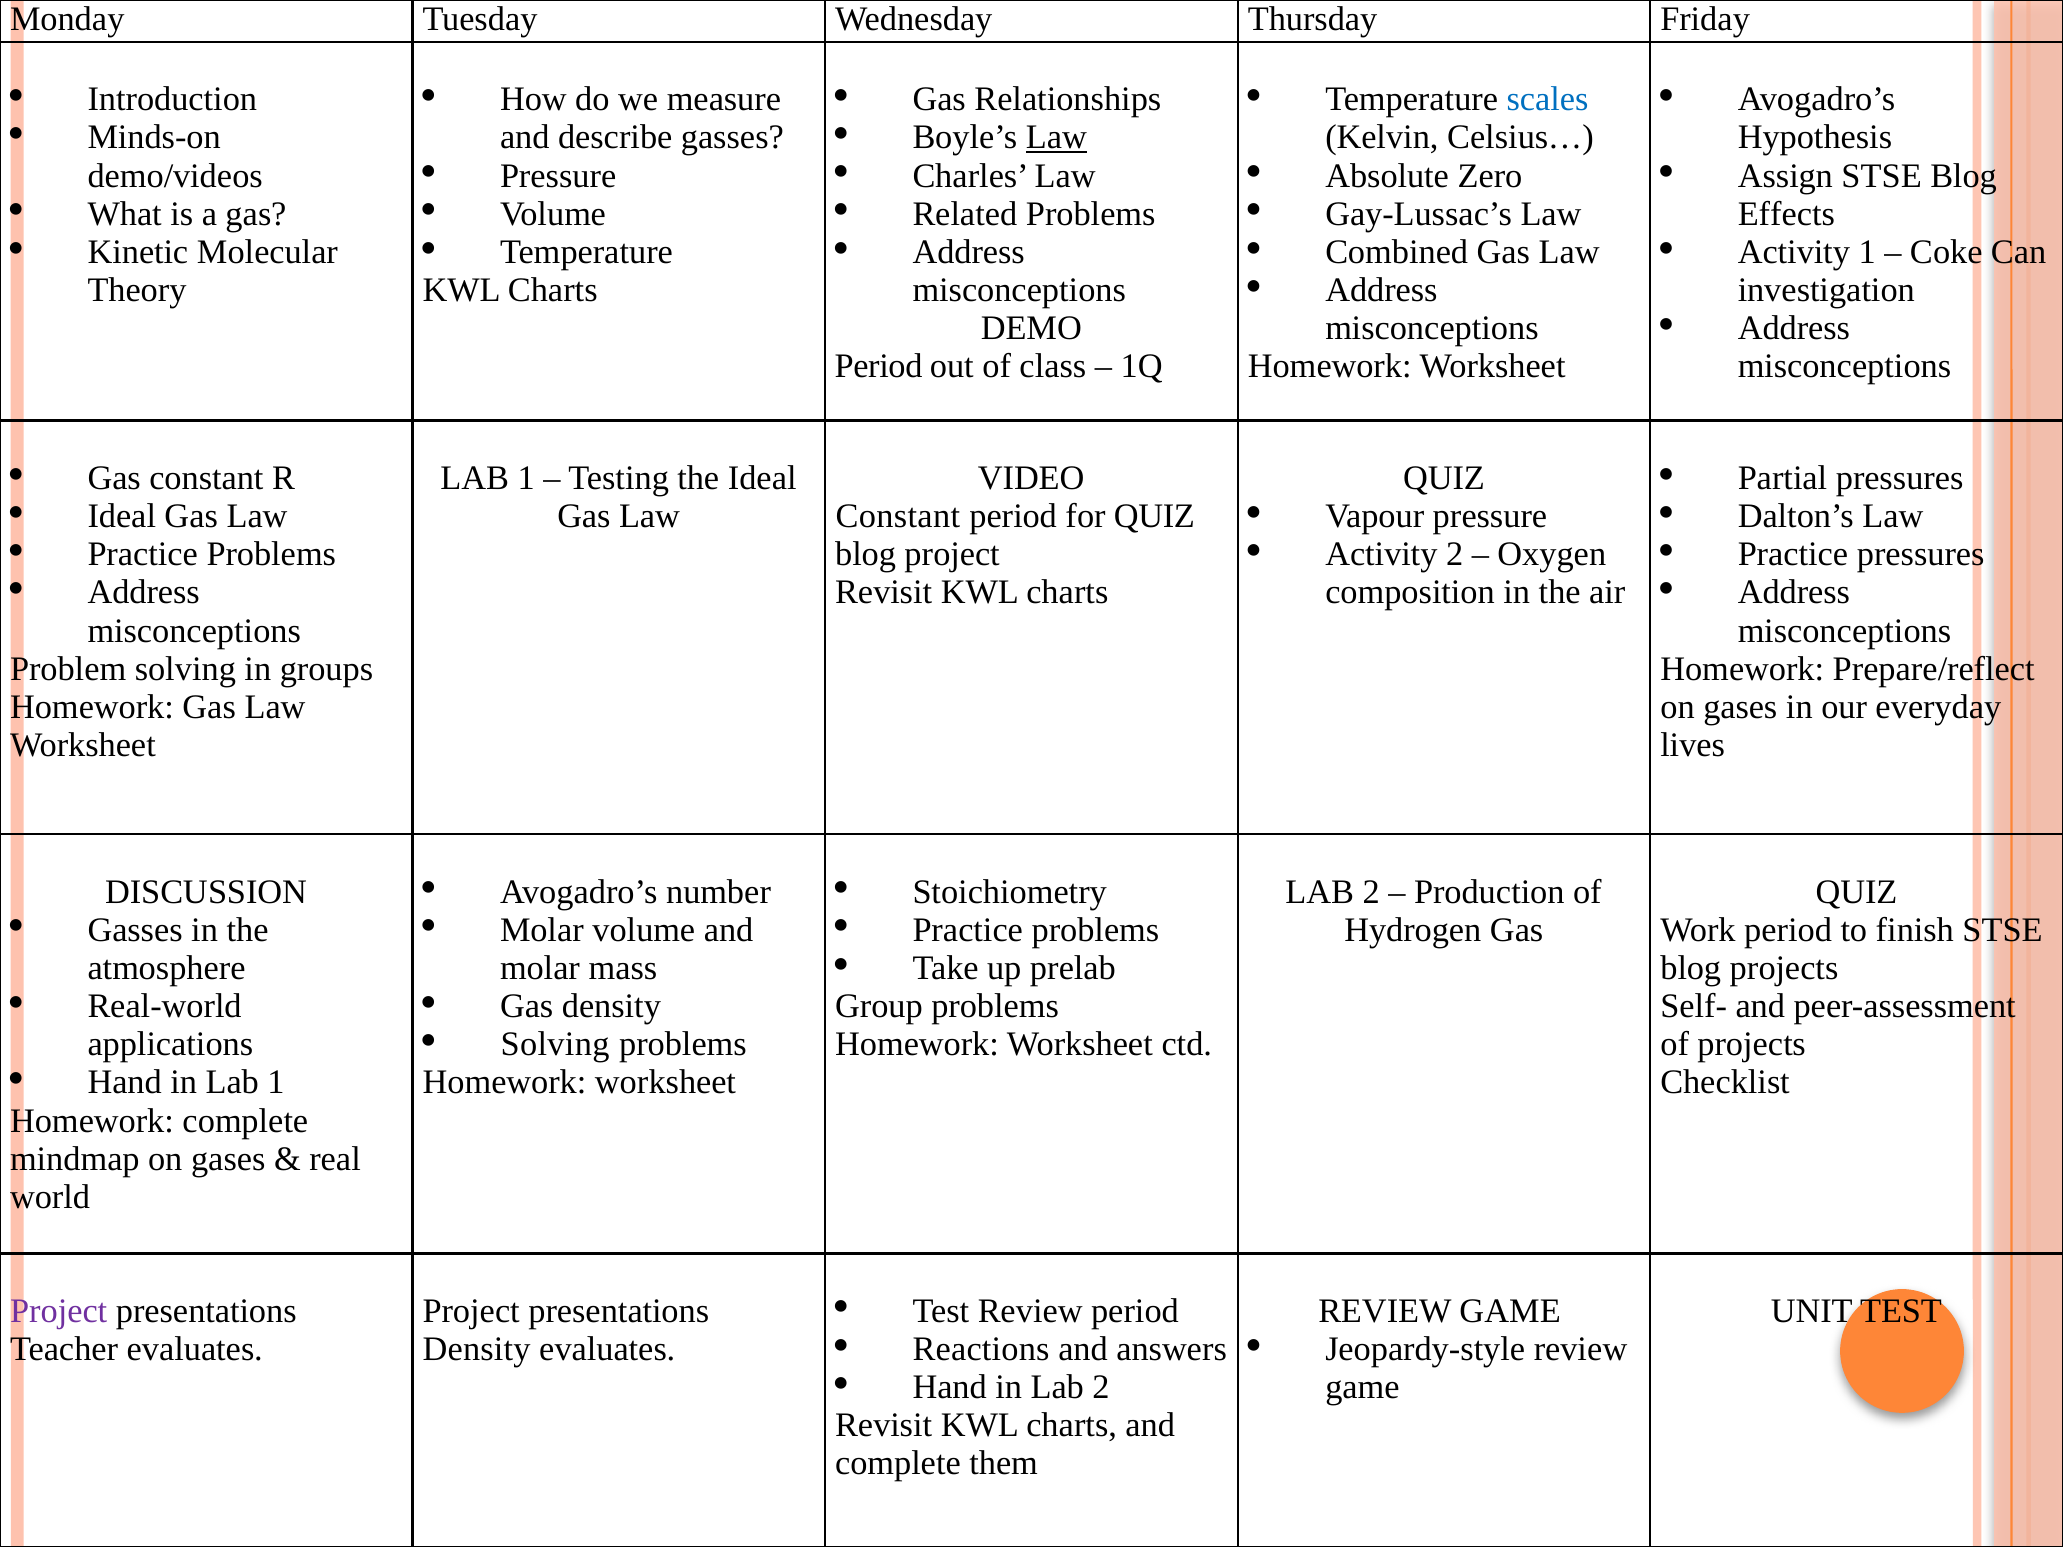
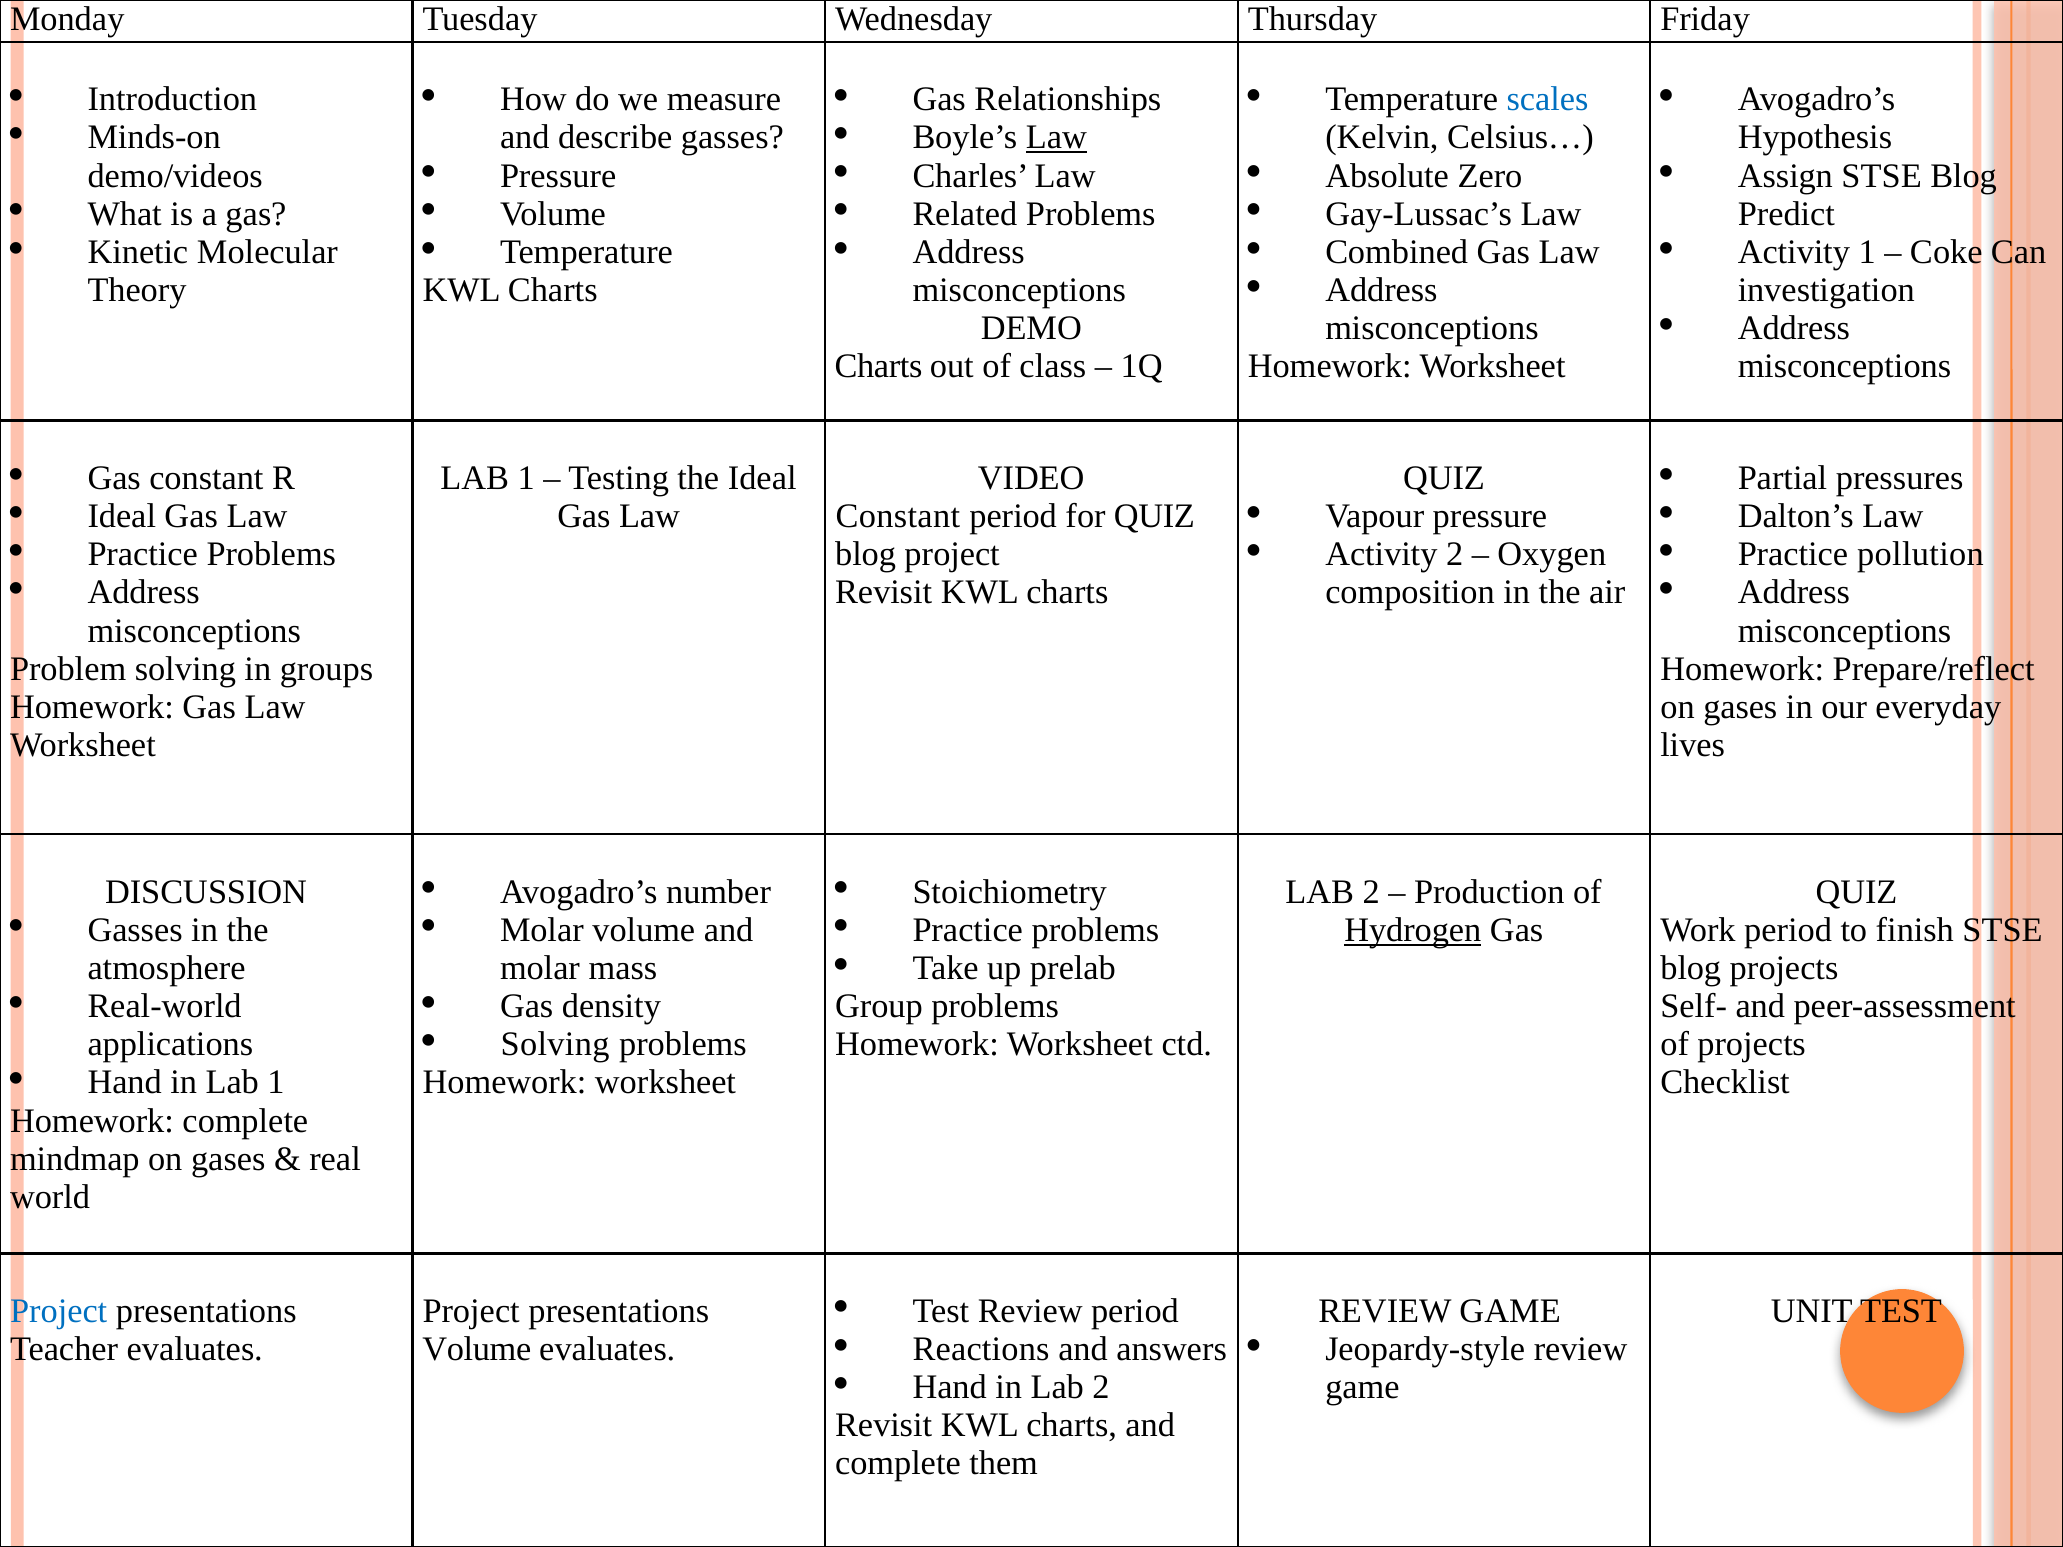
Effects: Effects -> Predict (1786, 214)
Period: Period -> Charts (879, 367)
Practice pressures: pressures -> pollution (1921, 554)
Hydrogen underline: none -> present (1413, 930)
Project colour: purple -> blue (59, 1311)
Density: Density -> Volume (477, 1349)
